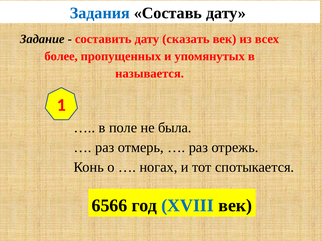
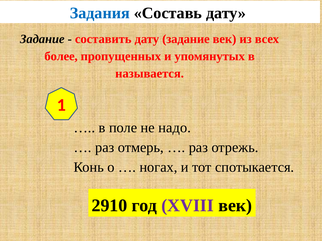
составить дату сказать: сказать -> задание (186, 39)
была: была -> надо (175, 128)
6566: 6566 -> 2910 (109, 206)
XVIII colour: blue -> purple (188, 206)
